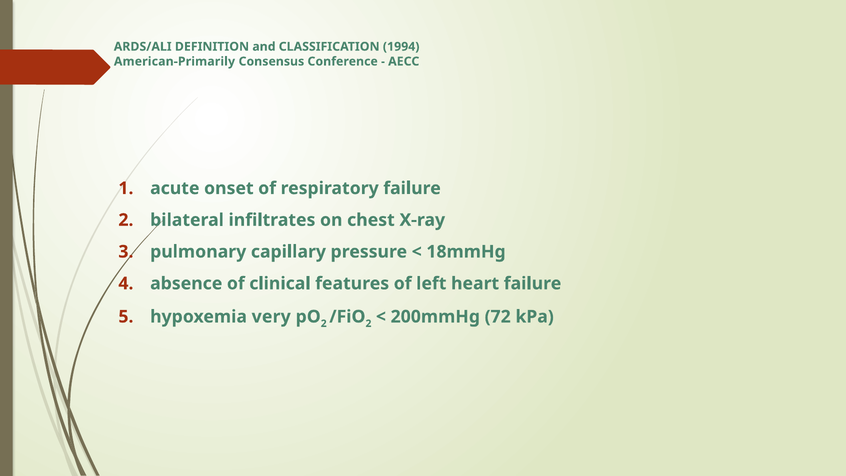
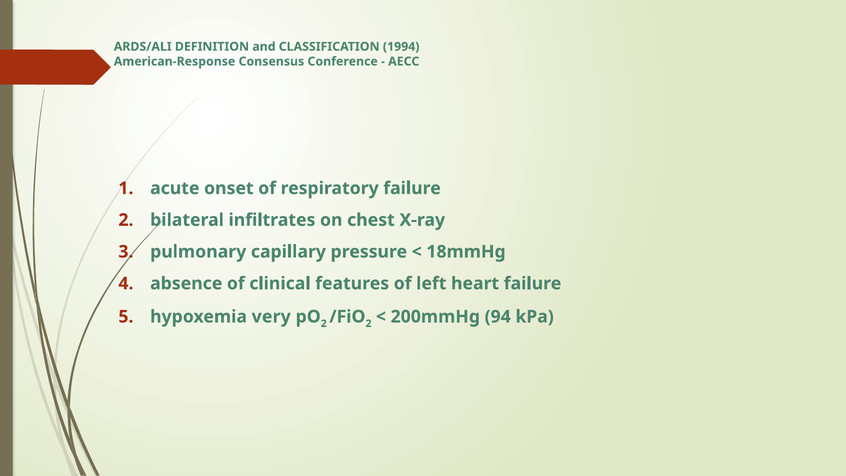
American-Primarily: American-Primarily -> American-Response (175, 61)
72: 72 -> 94 (498, 317)
